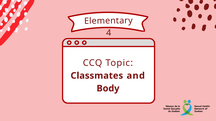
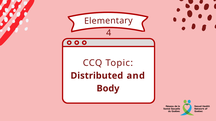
Classmates: Classmates -> Distributed (97, 76)
